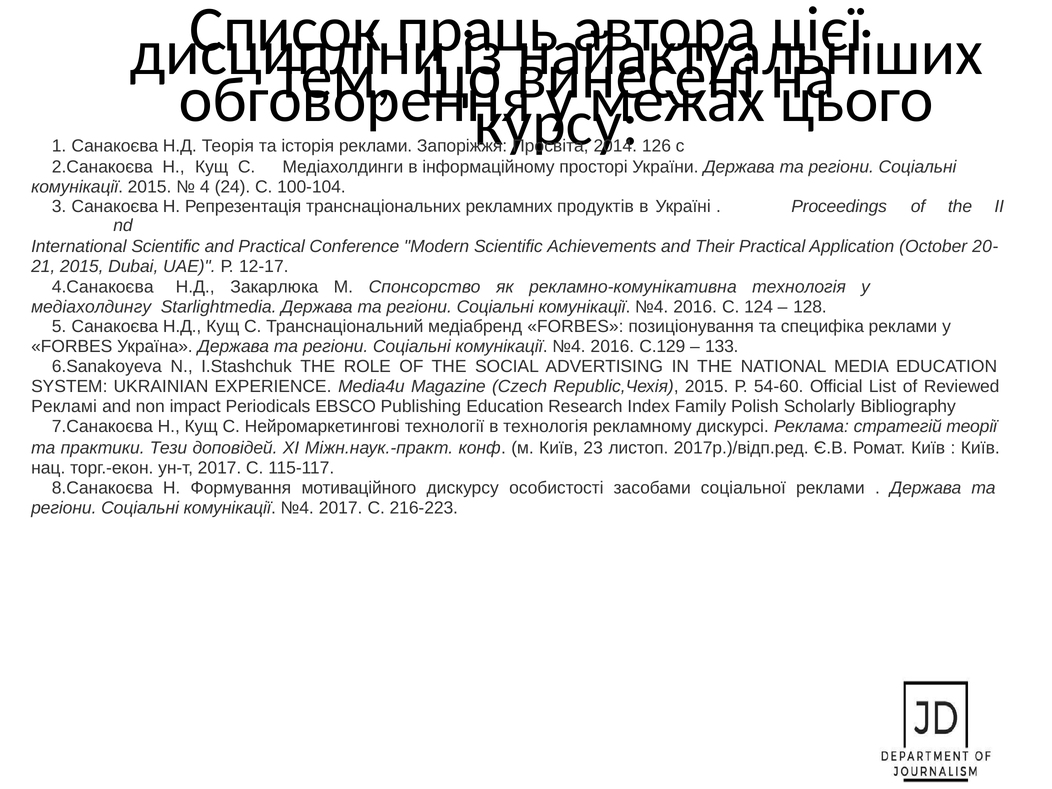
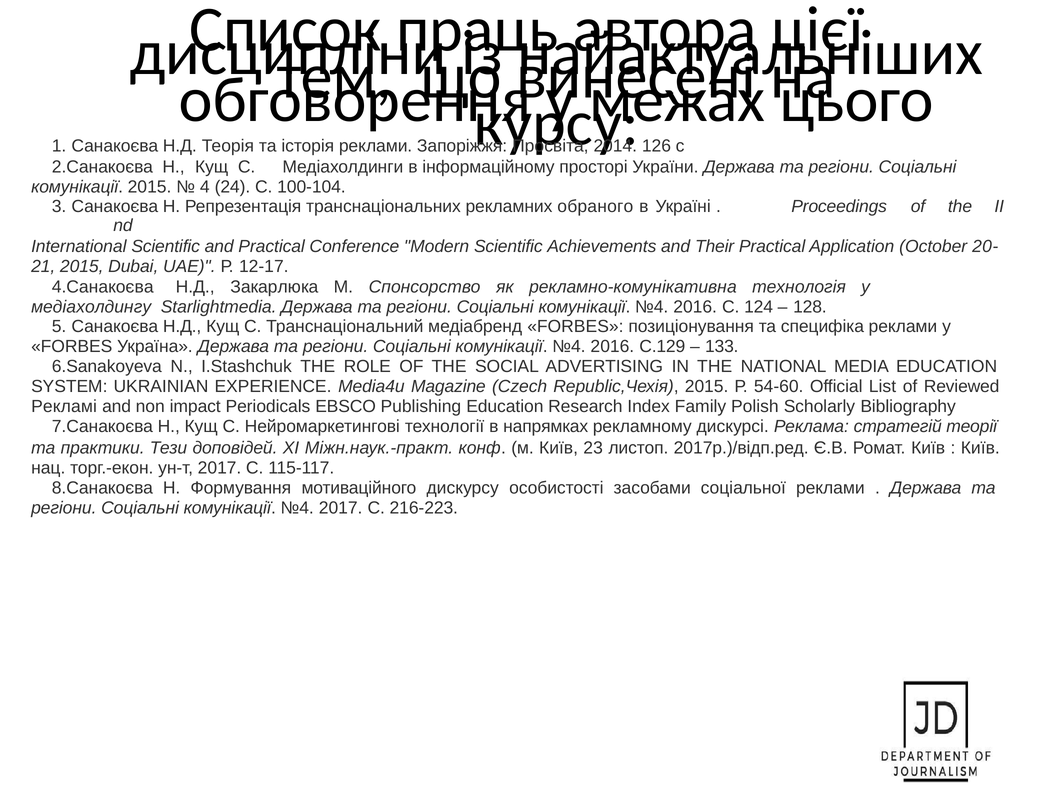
продуктів: продуктів -> обраного (595, 206)
в технологія: технологія -> напрямках (546, 427)
